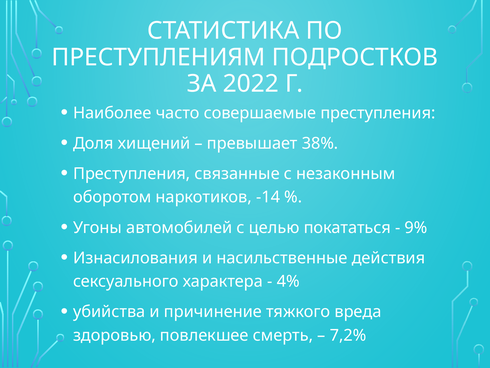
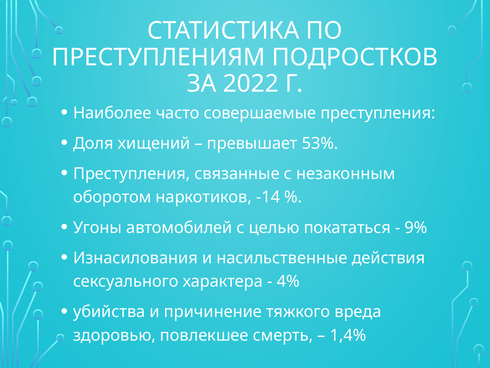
38%: 38% -> 53% (320, 143)
7,2%: 7,2% -> 1,4% (348, 335)
